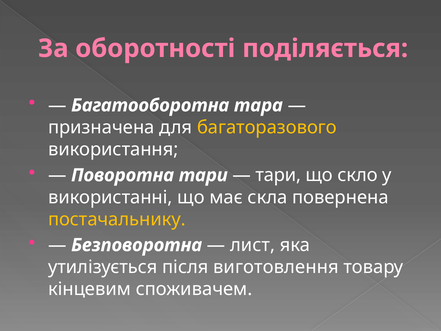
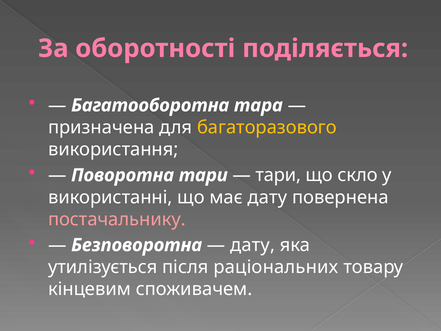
має скла: скла -> дату (267, 197)
постачальнику colour: yellow -> pink (117, 219)
лист: лист -> дату (253, 245)
виготовлення: виготовлення -> раціональних (276, 267)
